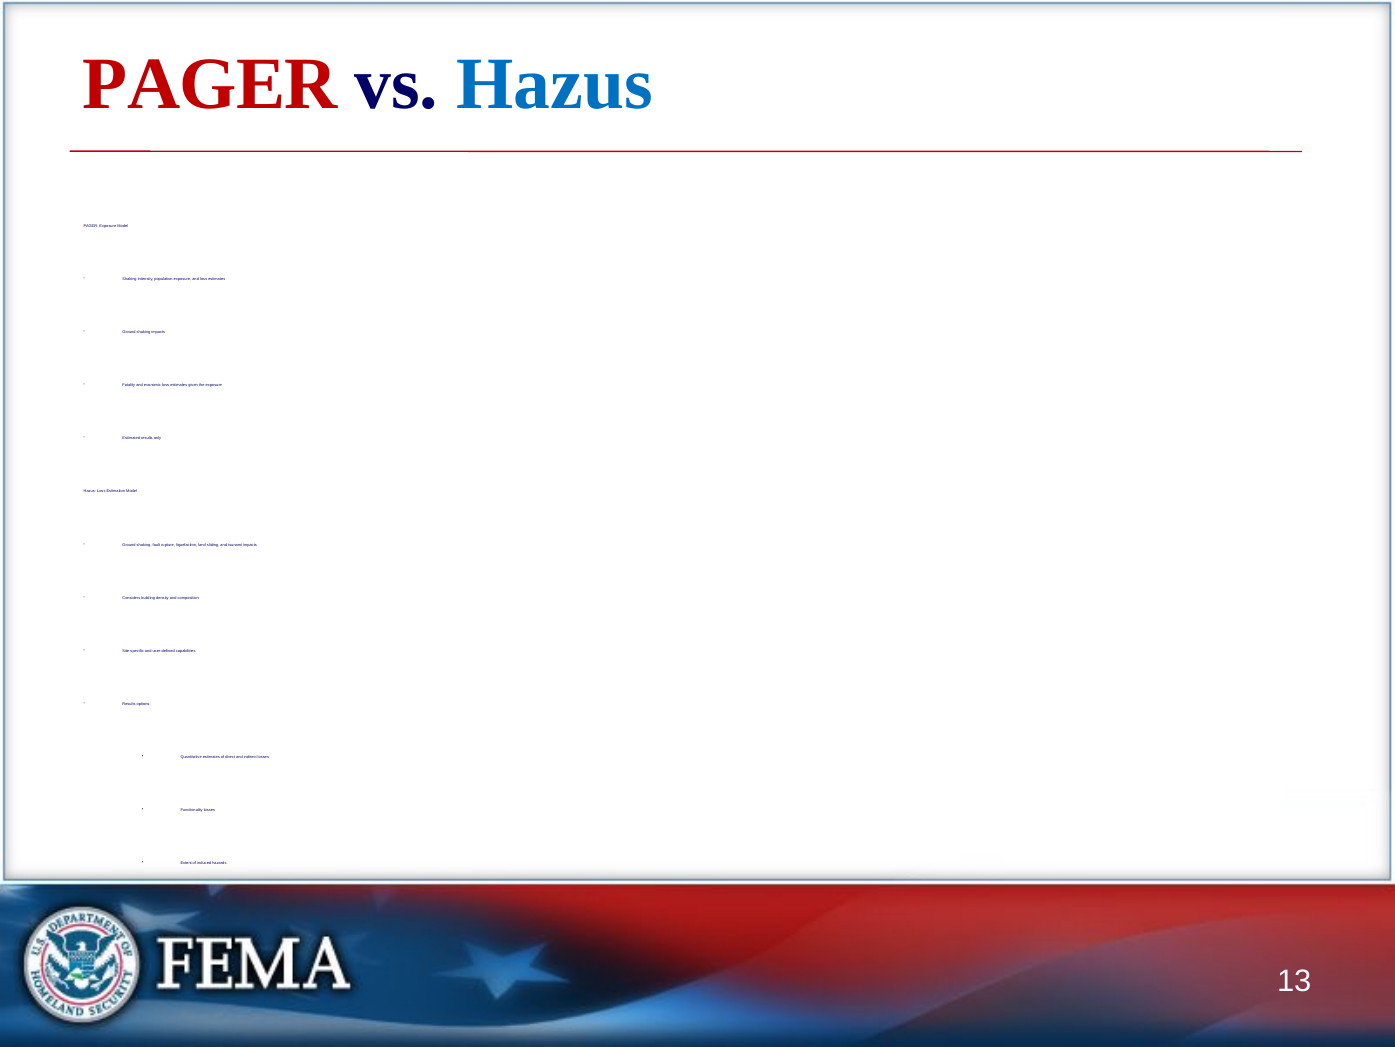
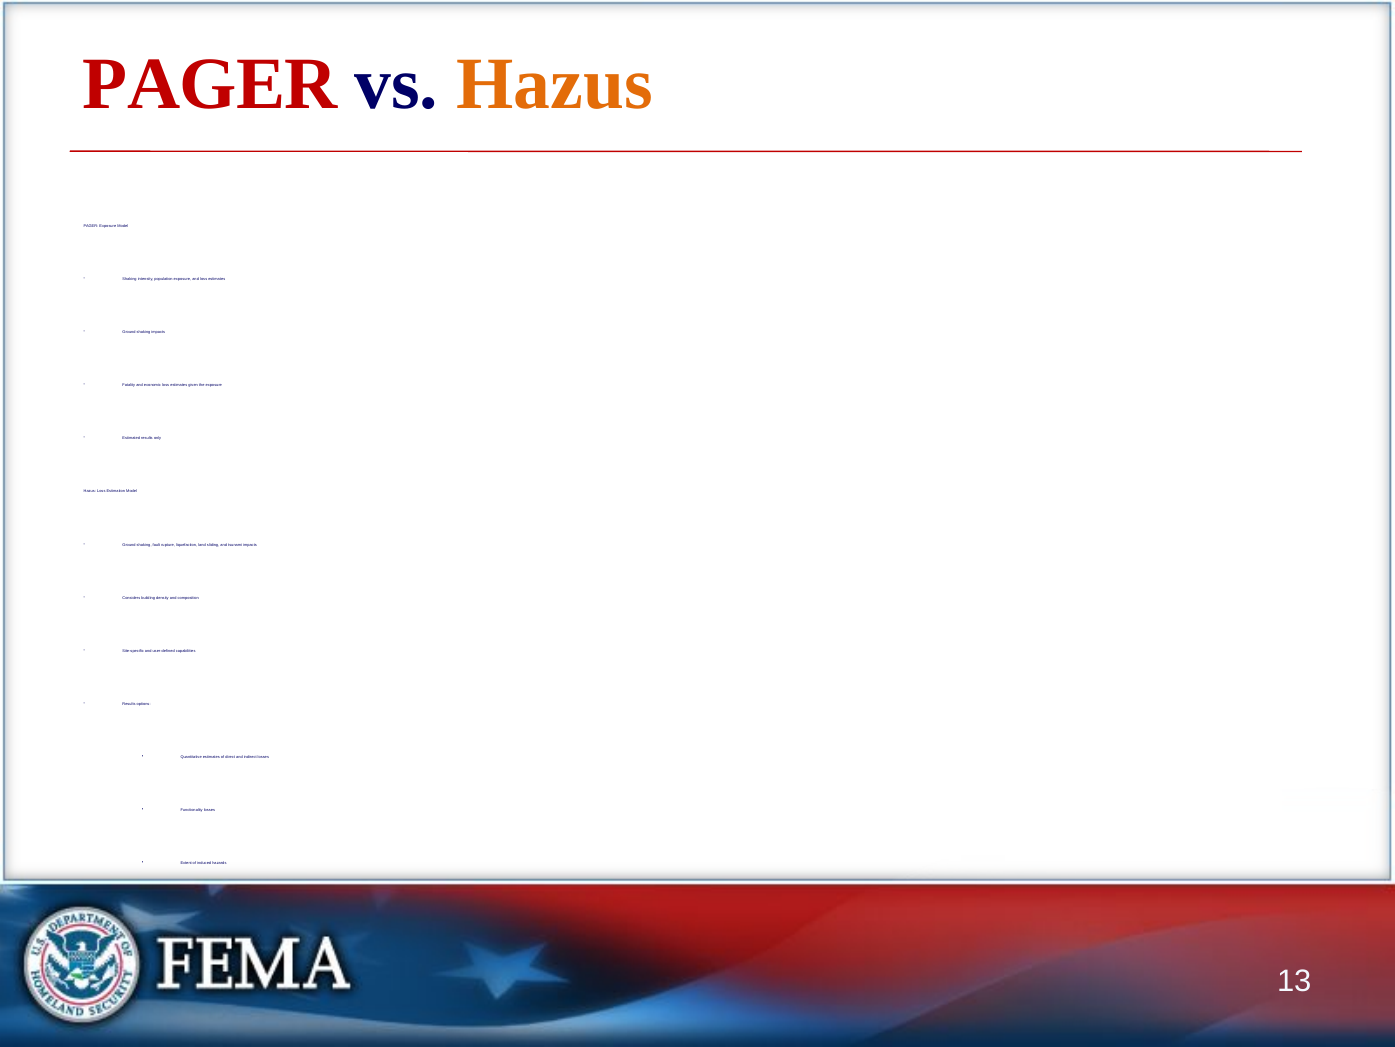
Hazus colour: blue -> orange (555, 84)
